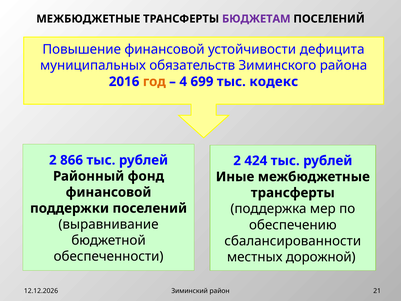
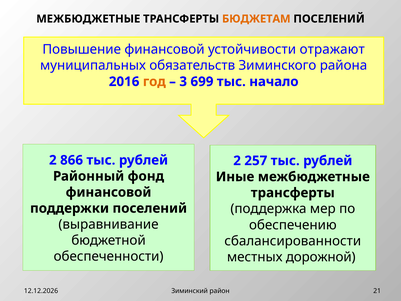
БЮДЖЕТАМ colour: purple -> orange (256, 19)
дефицита: дефицита -> отражают (332, 49)
4: 4 -> 3 (183, 82)
кодекс: кодекс -> начало (274, 82)
424: 424 -> 257 (256, 161)
